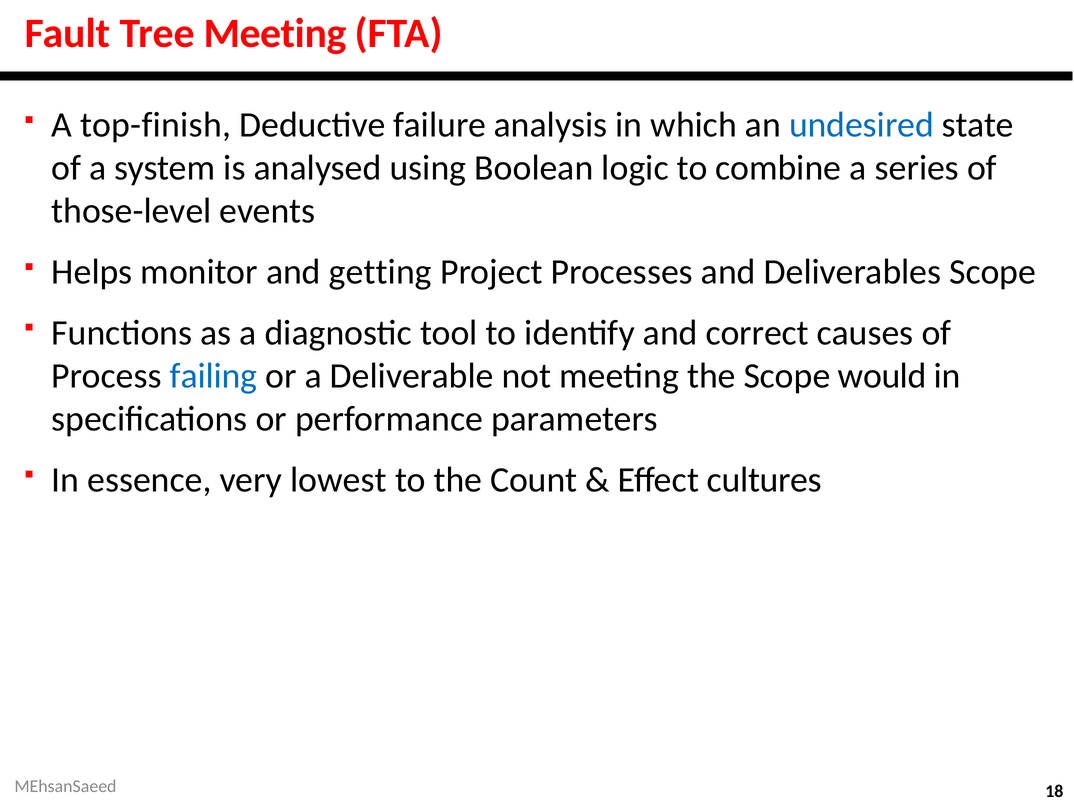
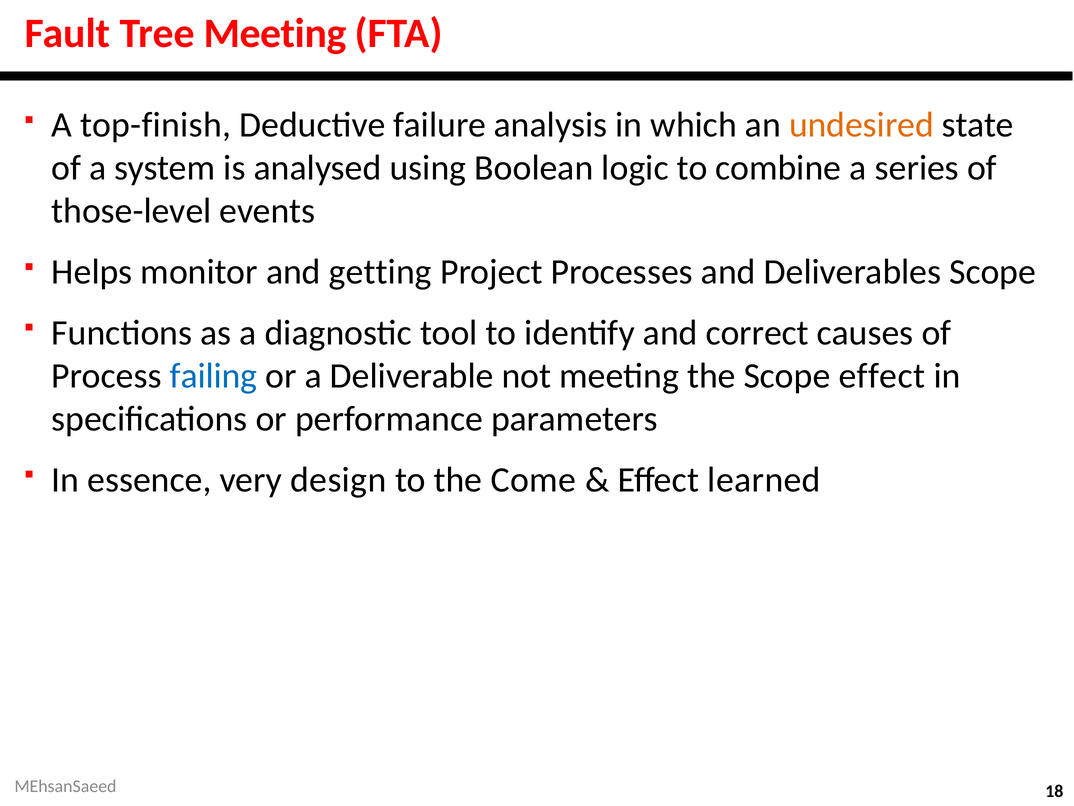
undesired colour: blue -> orange (861, 125)
Scope would: would -> effect (882, 376)
lowest: lowest -> design (338, 479)
Count: Count -> Come (533, 479)
cultures: cultures -> learned (764, 479)
